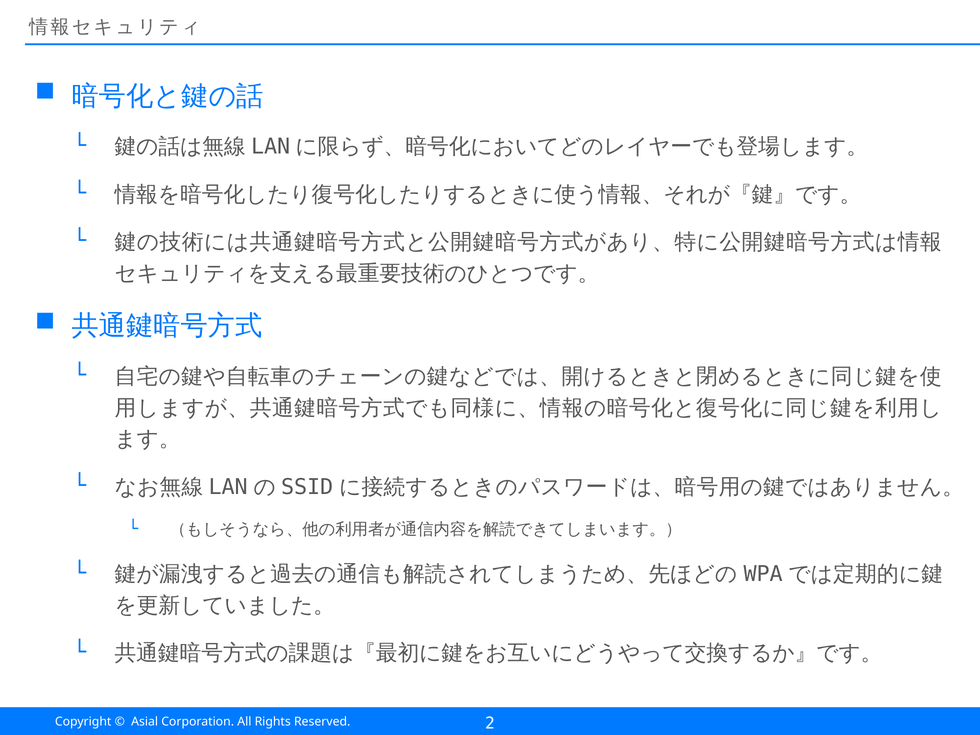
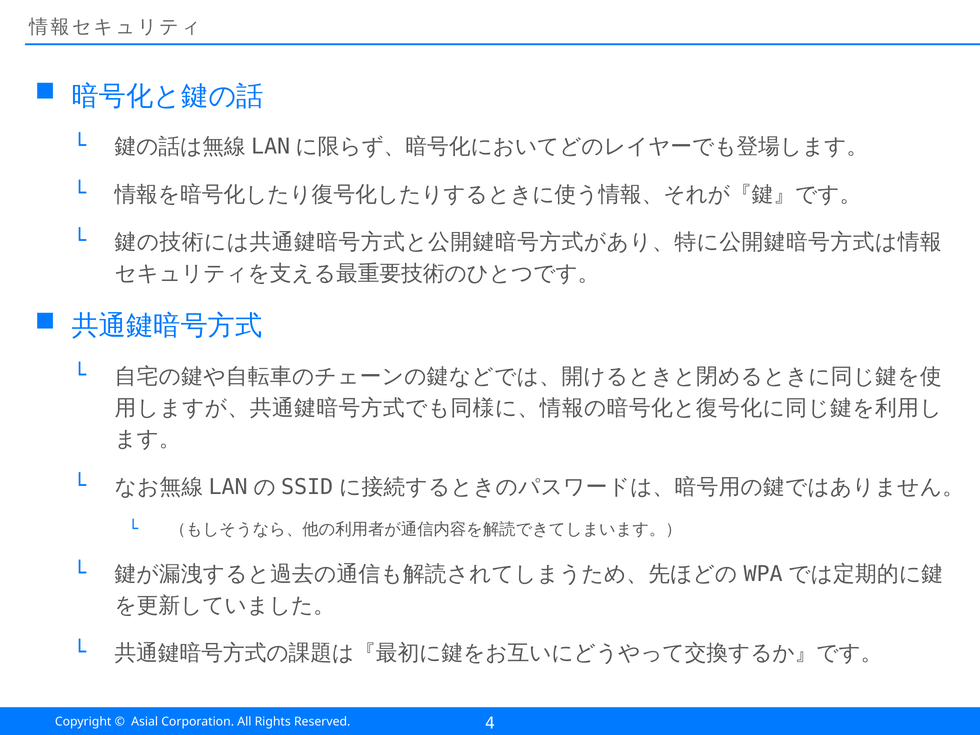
2: 2 -> 4 (490, 723)
